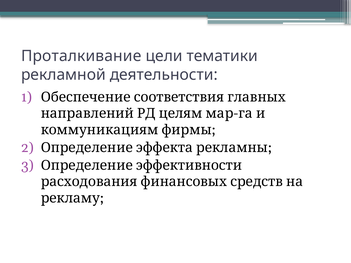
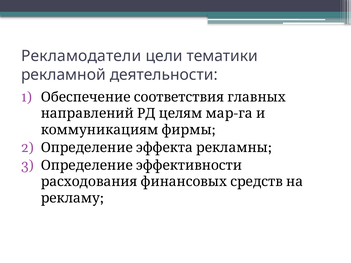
Проталкивание: Проталкивание -> Рекламодатели (81, 56)
